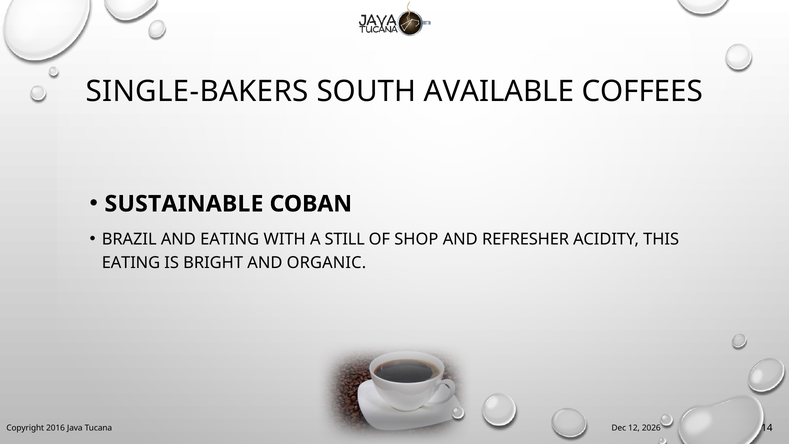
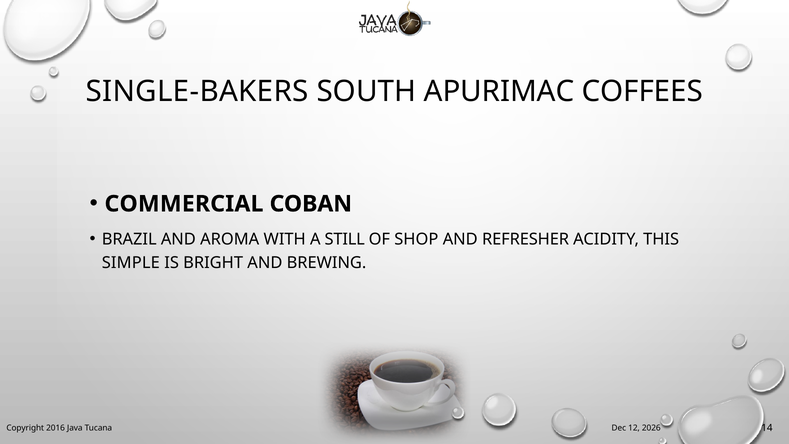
AVAILABLE: AVAILABLE -> APURIMAC (499, 91)
SUSTAINABLE: SUSTAINABLE -> COMMERCIAL (184, 204)
AND EATING: EATING -> AROMA (230, 239)
EATING: EATING -> SIMPLE (131, 263)
ORGANIC: ORGANIC -> BREWING (327, 263)
